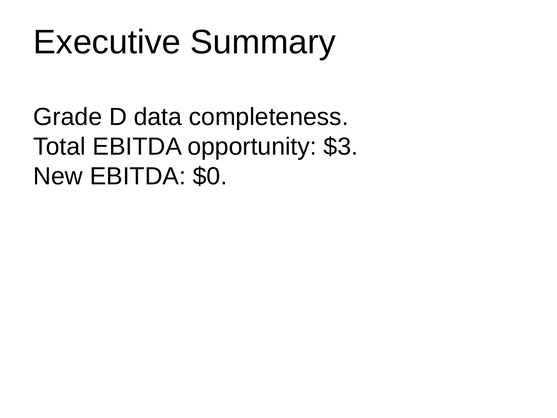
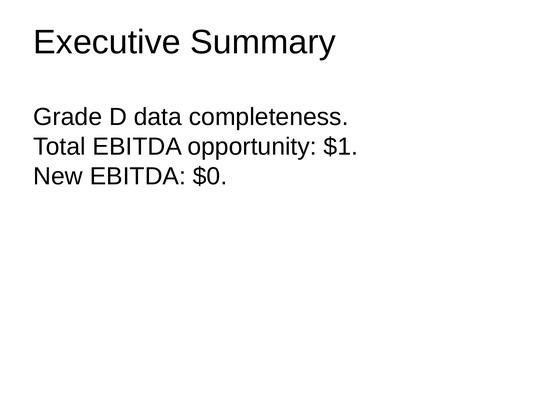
$3: $3 -> $1 (341, 147)
